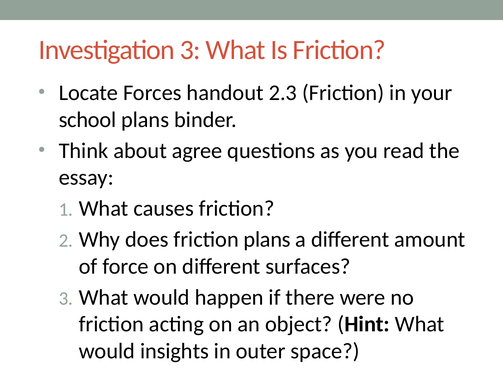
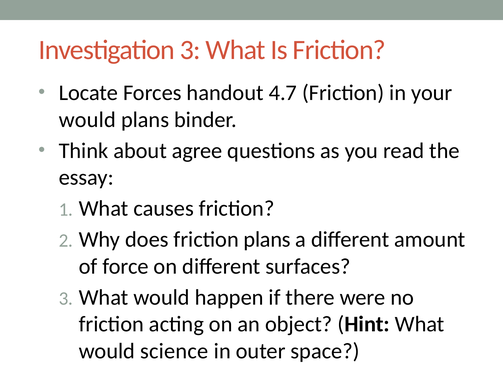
2.3: 2.3 -> 4.7 (283, 93)
school: school -> would (87, 120)
insights: insights -> science (174, 351)
